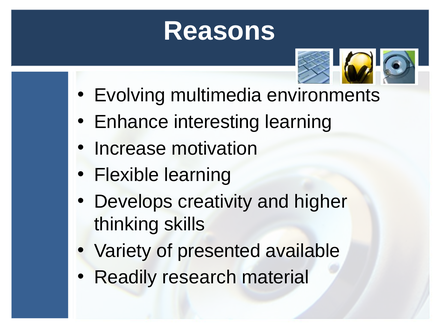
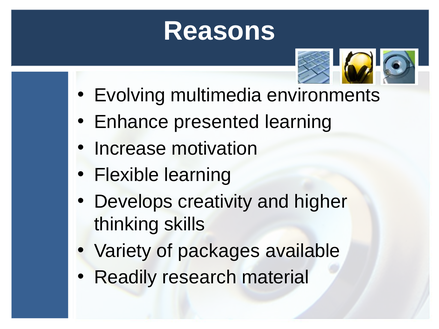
interesting: interesting -> presented (217, 122)
presented: presented -> packages (219, 251)
